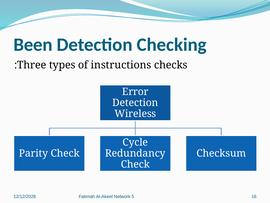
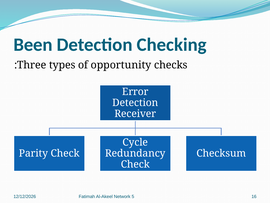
instructions: instructions -> opportunity (121, 65)
Wireless: Wireless -> Receiver (135, 113)
